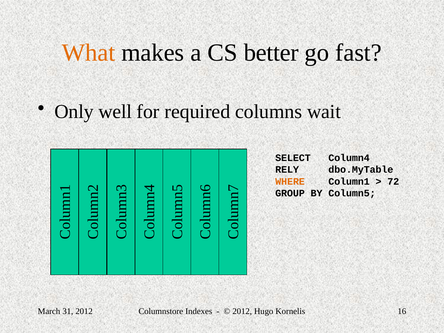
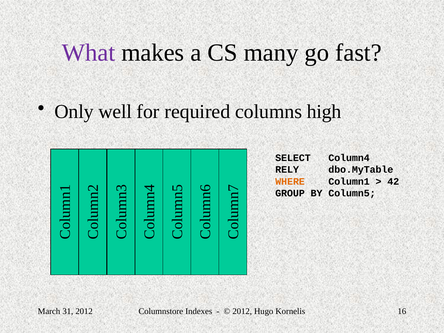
What colour: orange -> purple (89, 53)
better: better -> many (271, 53)
wait: wait -> high (324, 112)
72: 72 -> 42 (393, 181)
